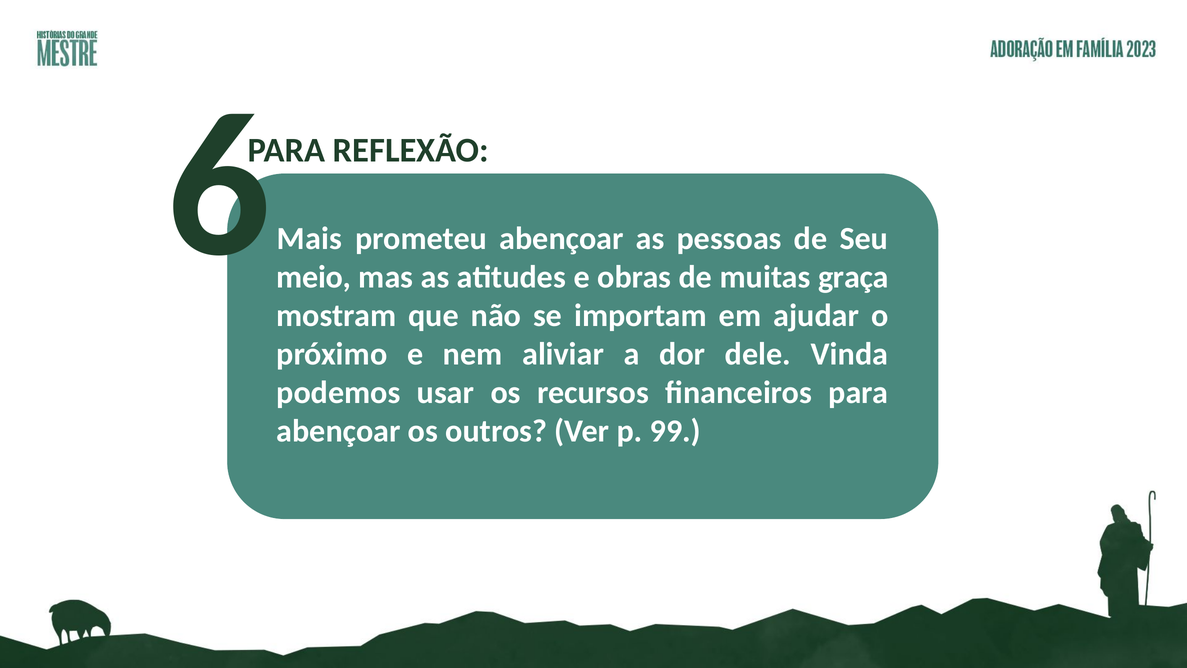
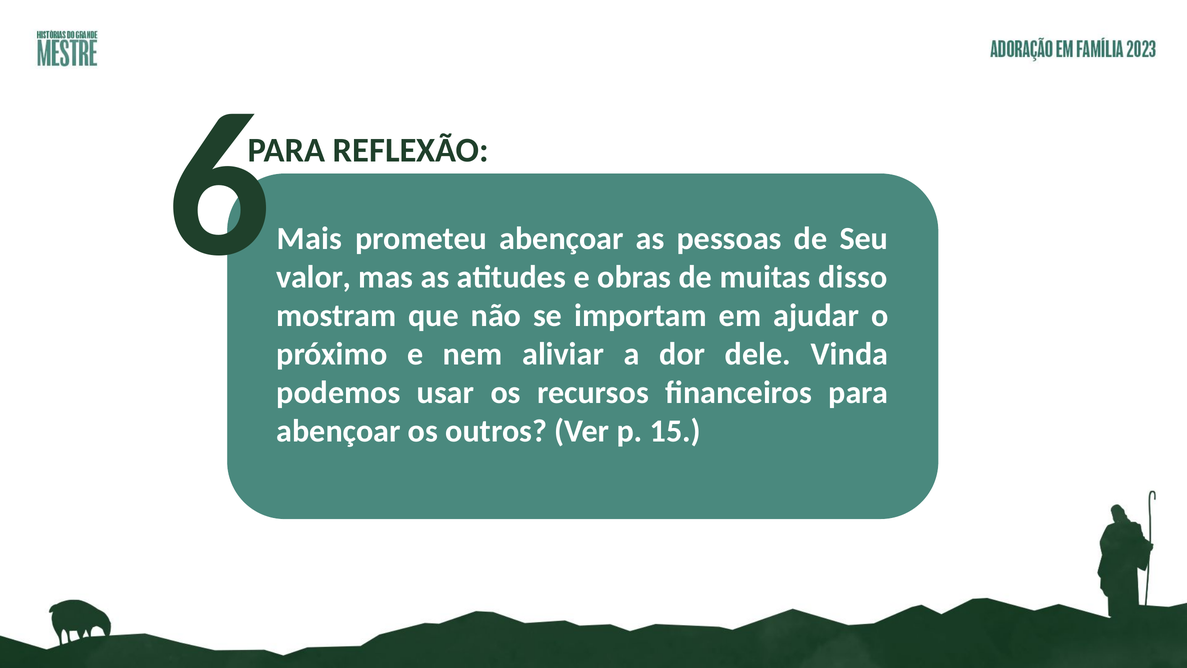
meio: meio -> valor (314, 277)
graça: graça -> disso (853, 277)
99: 99 -> 15 (675, 431)
